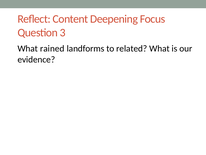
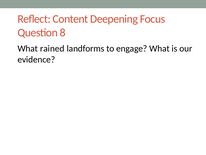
3: 3 -> 8 (63, 33)
related: related -> engage (132, 48)
